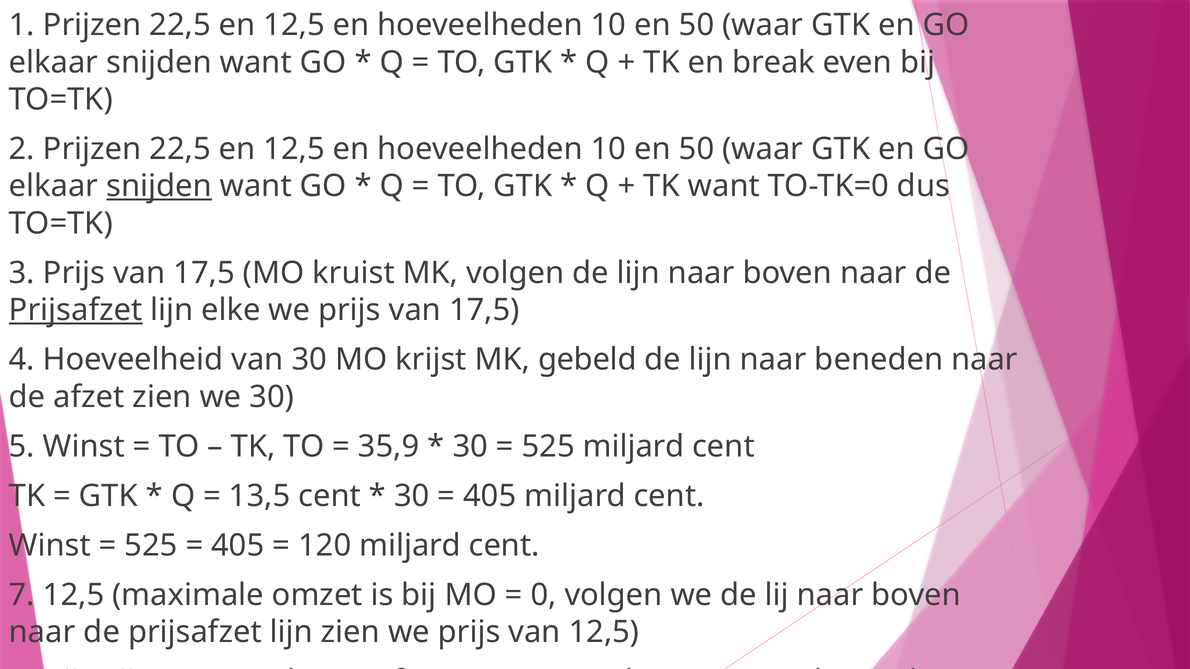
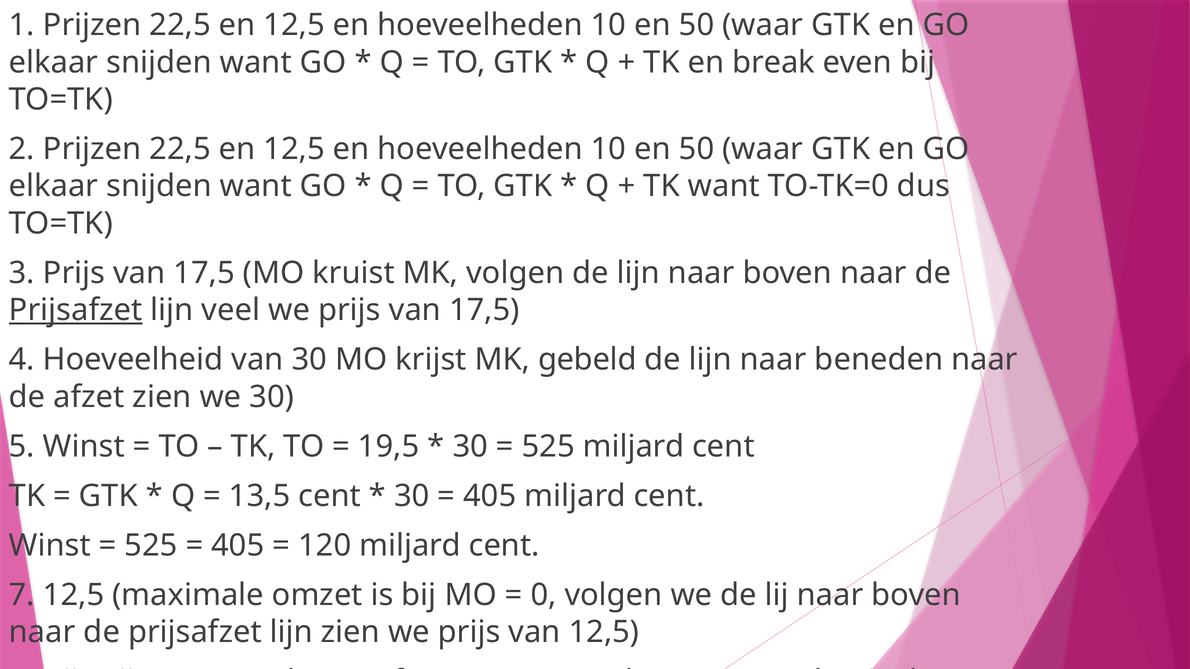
snijden underline: present -> none (159, 186)
elke: elke -> veel (231, 310)
35,9: 35,9 -> 19,5 (389, 447)
